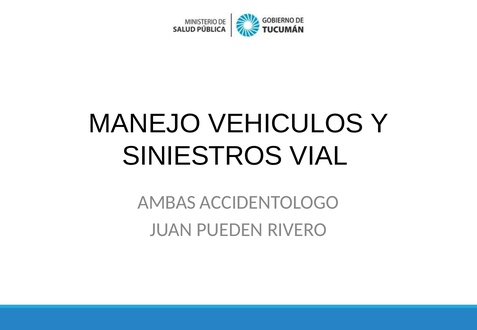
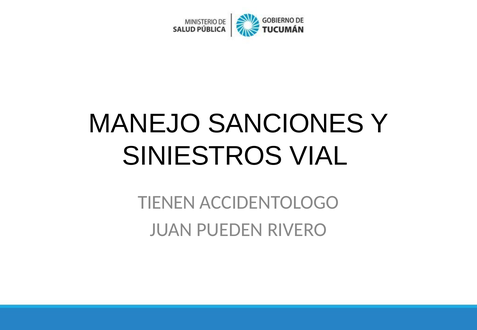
VEHICULOS: VEHICULOS -> SANCIONES (286, 124)
AMBAS: AMBAS -> TIENEN (167, 202)
